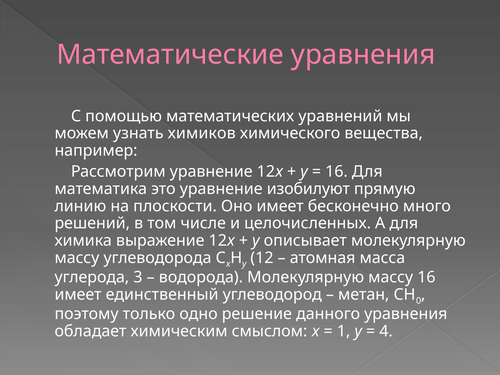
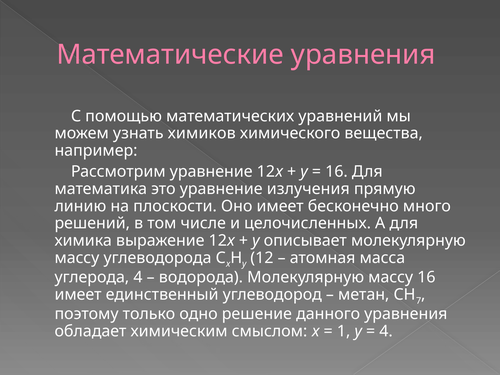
изобилуют: изобилуют -> излучения (308, 189)
углерода 3: 3 -> 4 (138, 277)
0: 0 -> 7 (419, 301)
